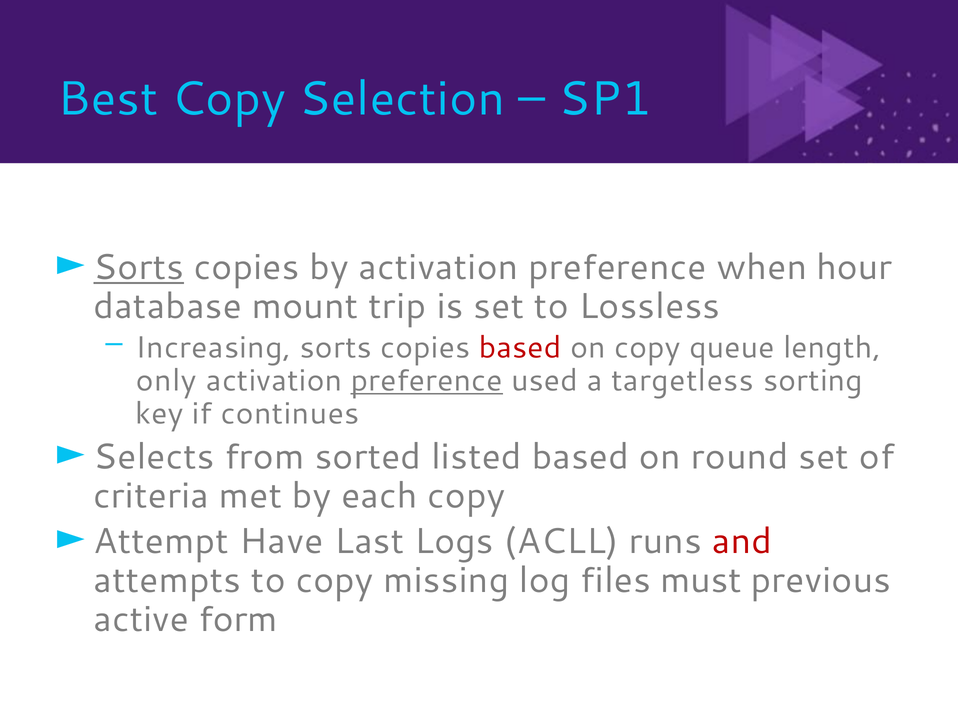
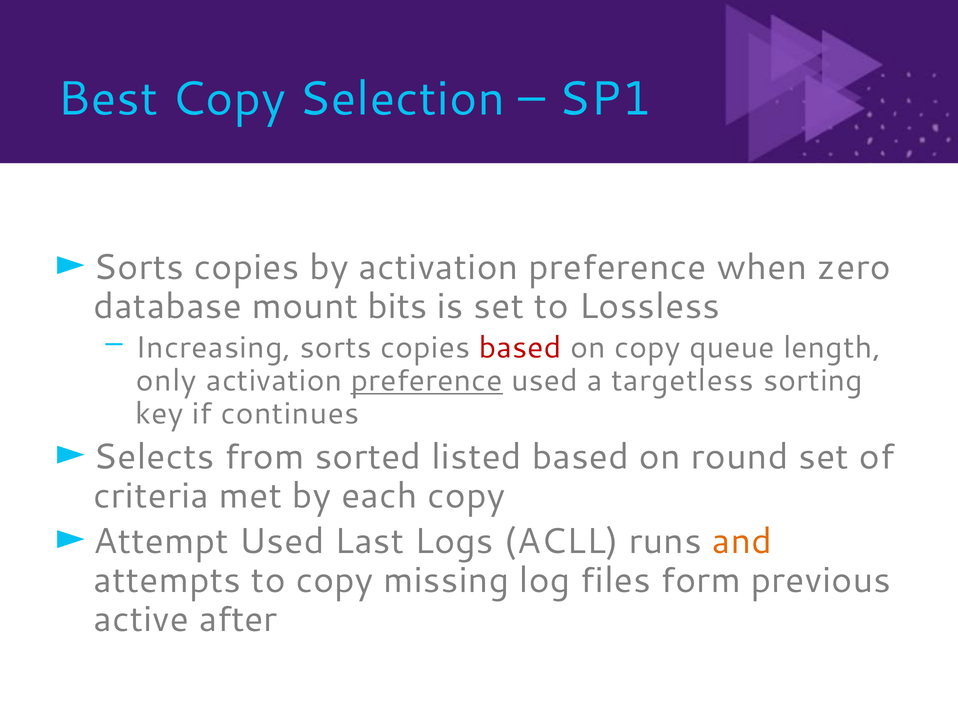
Sorts underline: present -> none (139, 267)
hour: hour -> zero (854, 267)
trip: trip -> bits (398, 306)
Attempt Have: Have -> Used (282, 541)
and colour: red -> orange (742, 541)
must: must -> form (701, 580)
form: form -> after (238, 619)
